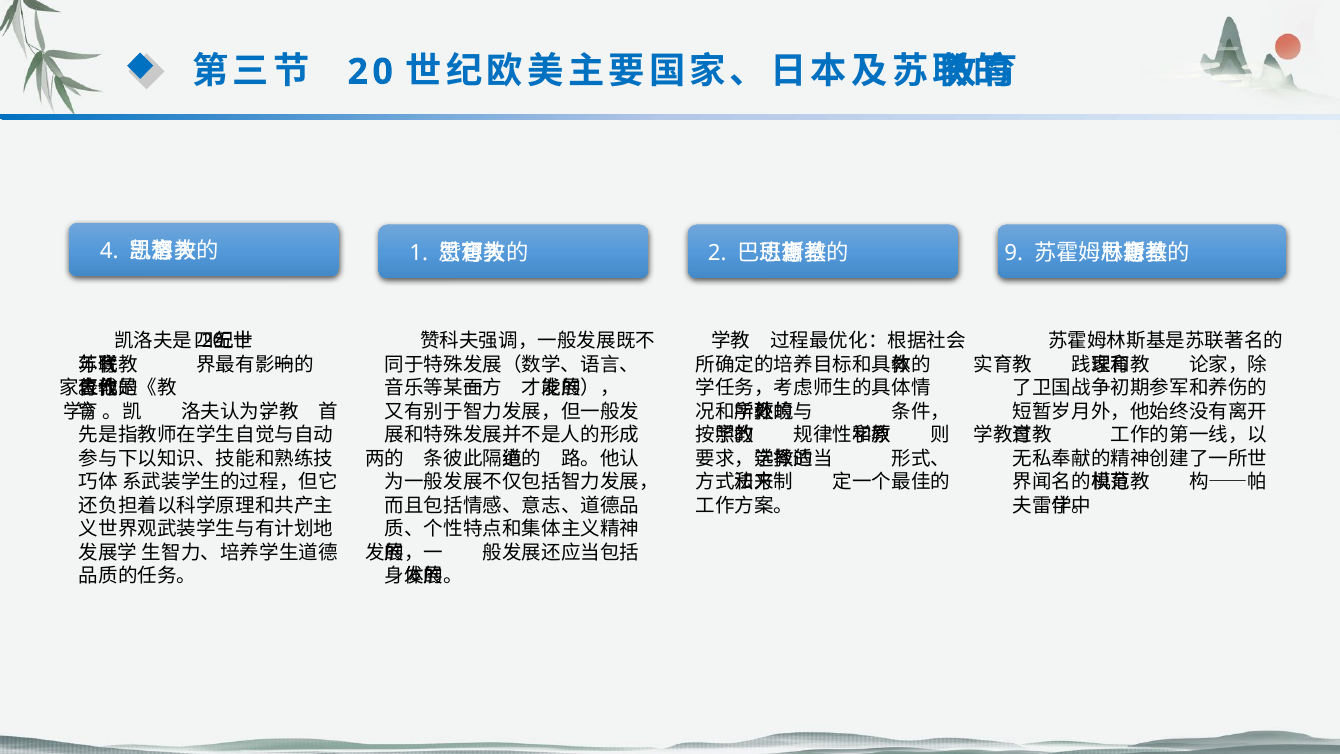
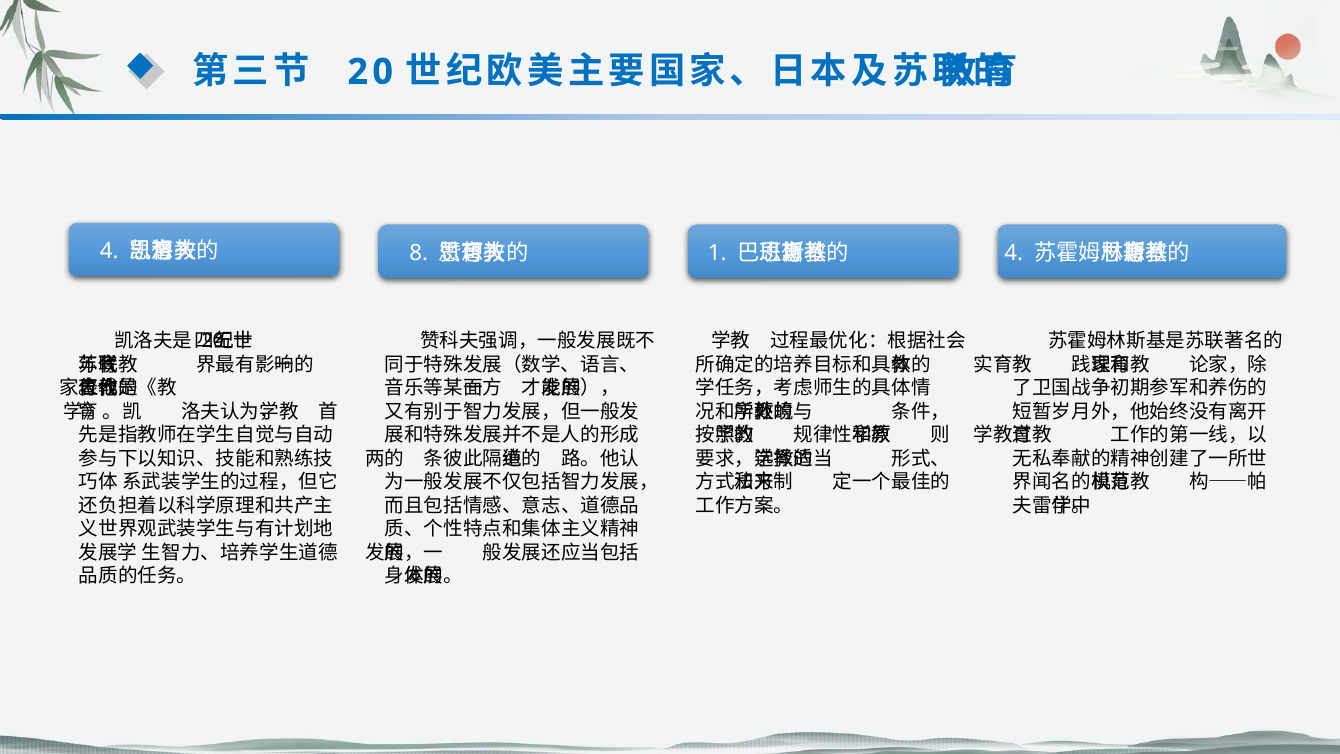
1: 1 -> 8 (419, 253)
2: 2 -> 1 (717, 253)
9: 9 -> 4 (1014, 253)
